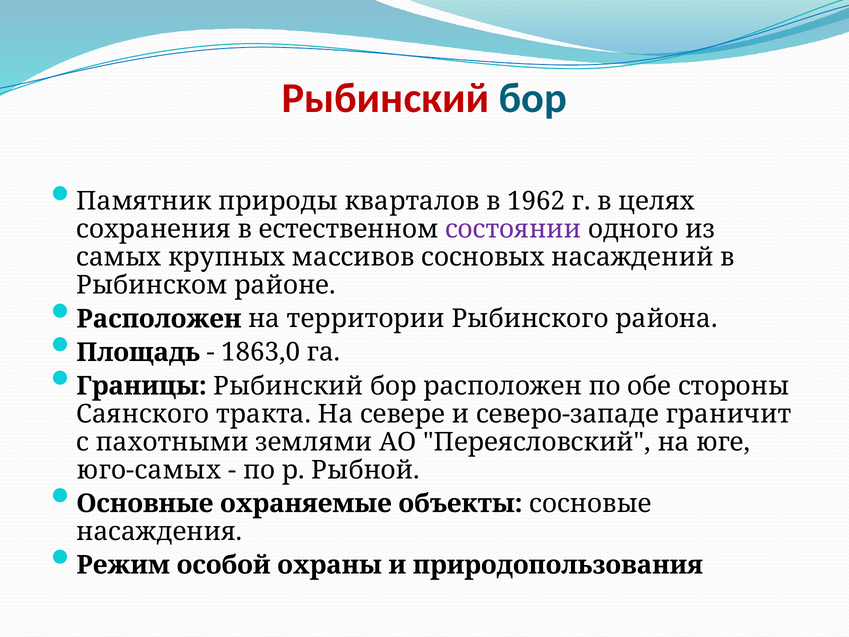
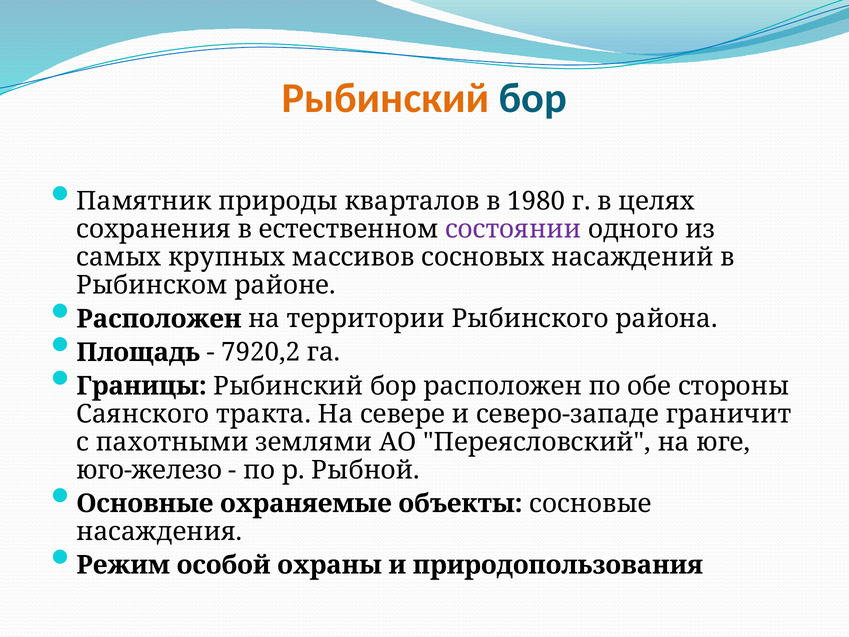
Рыбинский colour: red -> orange (385, 98)
1962: 1962 -> 1980 (536, 201)
1863,0: 1863,0 -> 7920,2 (261, 352)
юго-самых: юго-самых -> юго-железо (149, 470)
